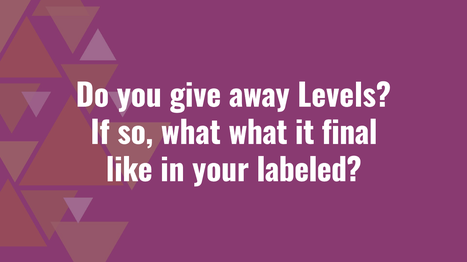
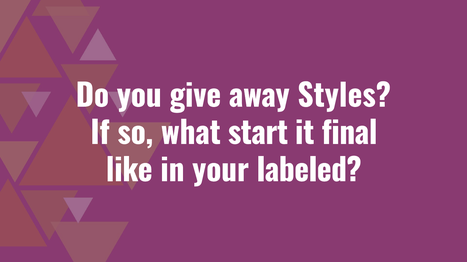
Levels: Levels -> Styles (344, 97)
what what: what -> start (258, 134)
